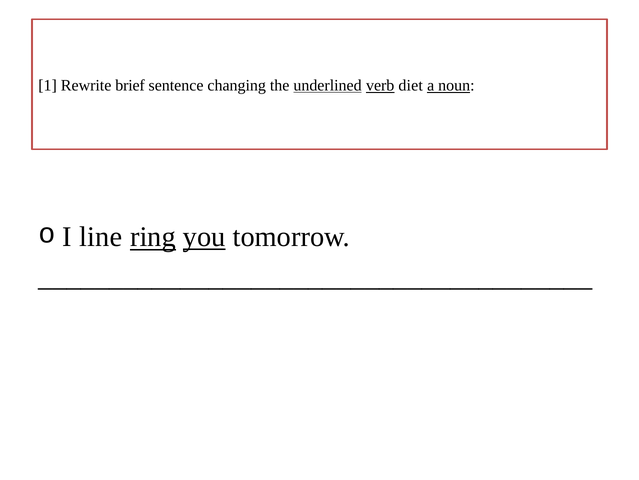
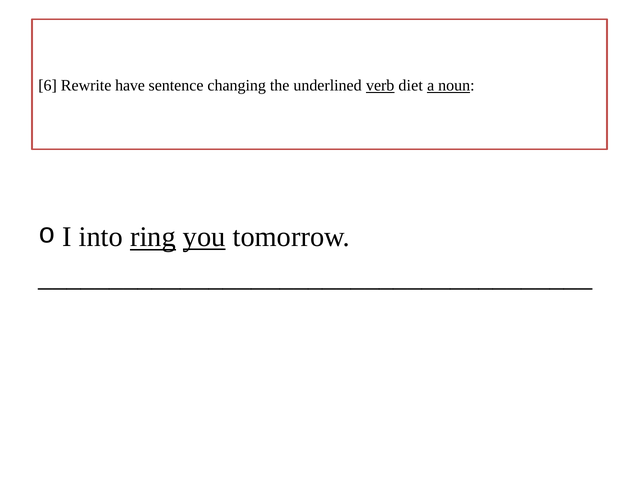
1: 1 -> 6 (48, 85)
brief: brief -> have (130, 85)
underlined underline: present -> none (328, 85)
line: line -> into (101, 237)
